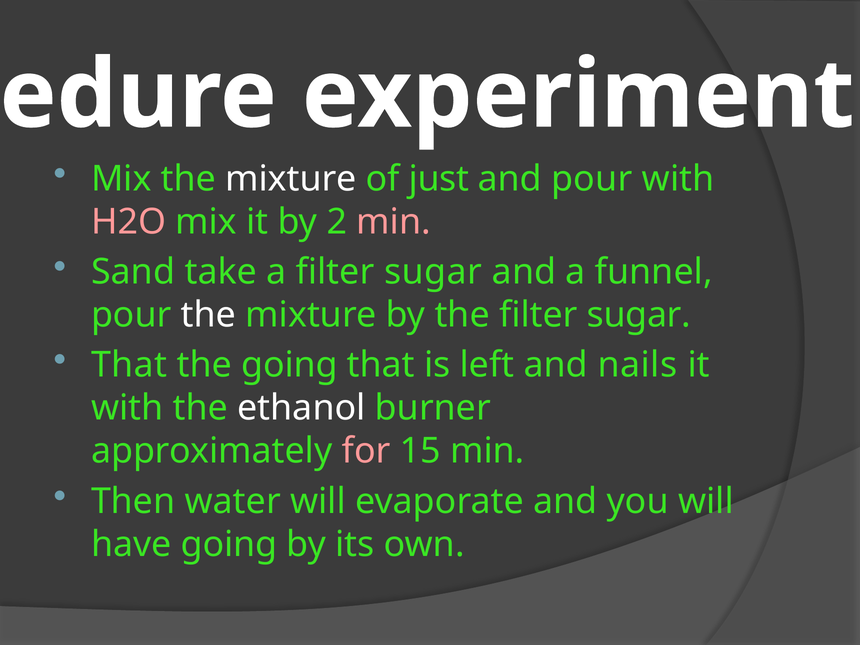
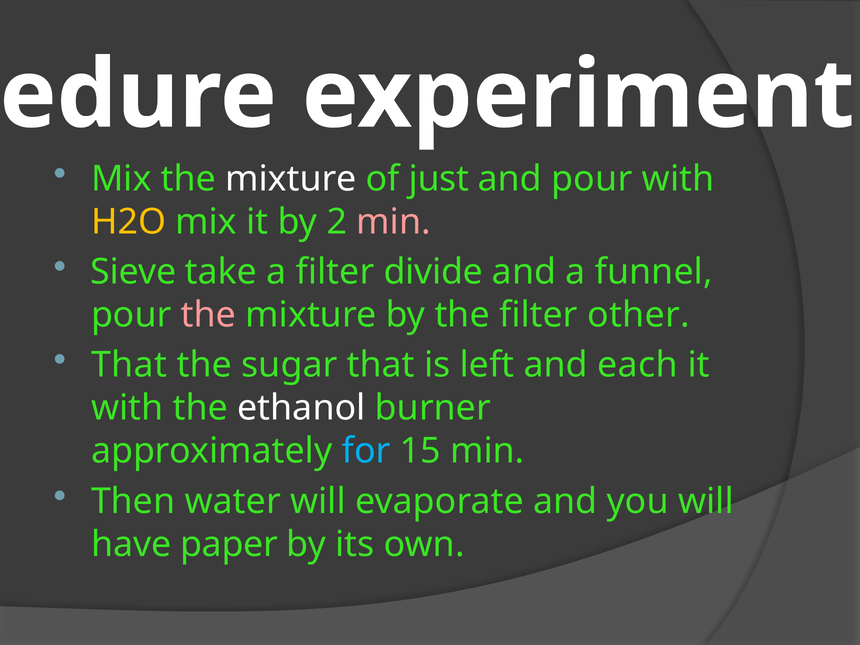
H2O colour: pink -> yellow (129, 222)
Sand: Sand -> Sieve (133, 272)
a filter sugar: sugar -> divide (433, 272)
the colour: white -> pink (208, 315)
the filter sugar: sugar -> other (638, 315)
the going: going -> sugar (289, 365)
nails: nails -> each (638, 365)
for colour: pink -> light blue (366, 451)
have going: going -> paper (229, 544)
